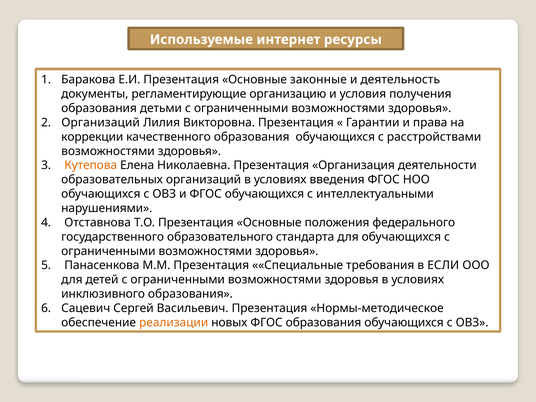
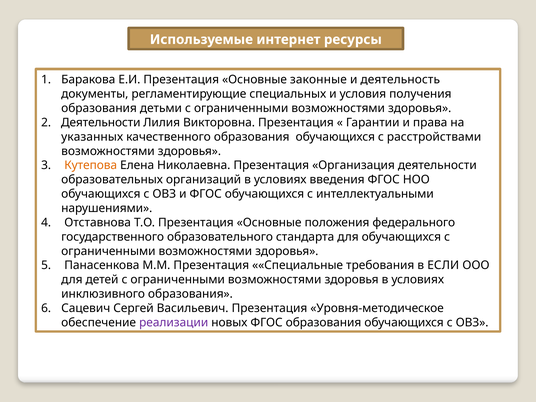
организацию: организацию -> специальных (288, 94)
Организаций: Организаций -> Деятельности (101, 123)
коррекции: коррекции -> указанных (92, 137)
Нормы-методическое: Нормы-методическое -> Уровня-методическое (377, 308)
реализации colour: orange -> purple (174, 323)
